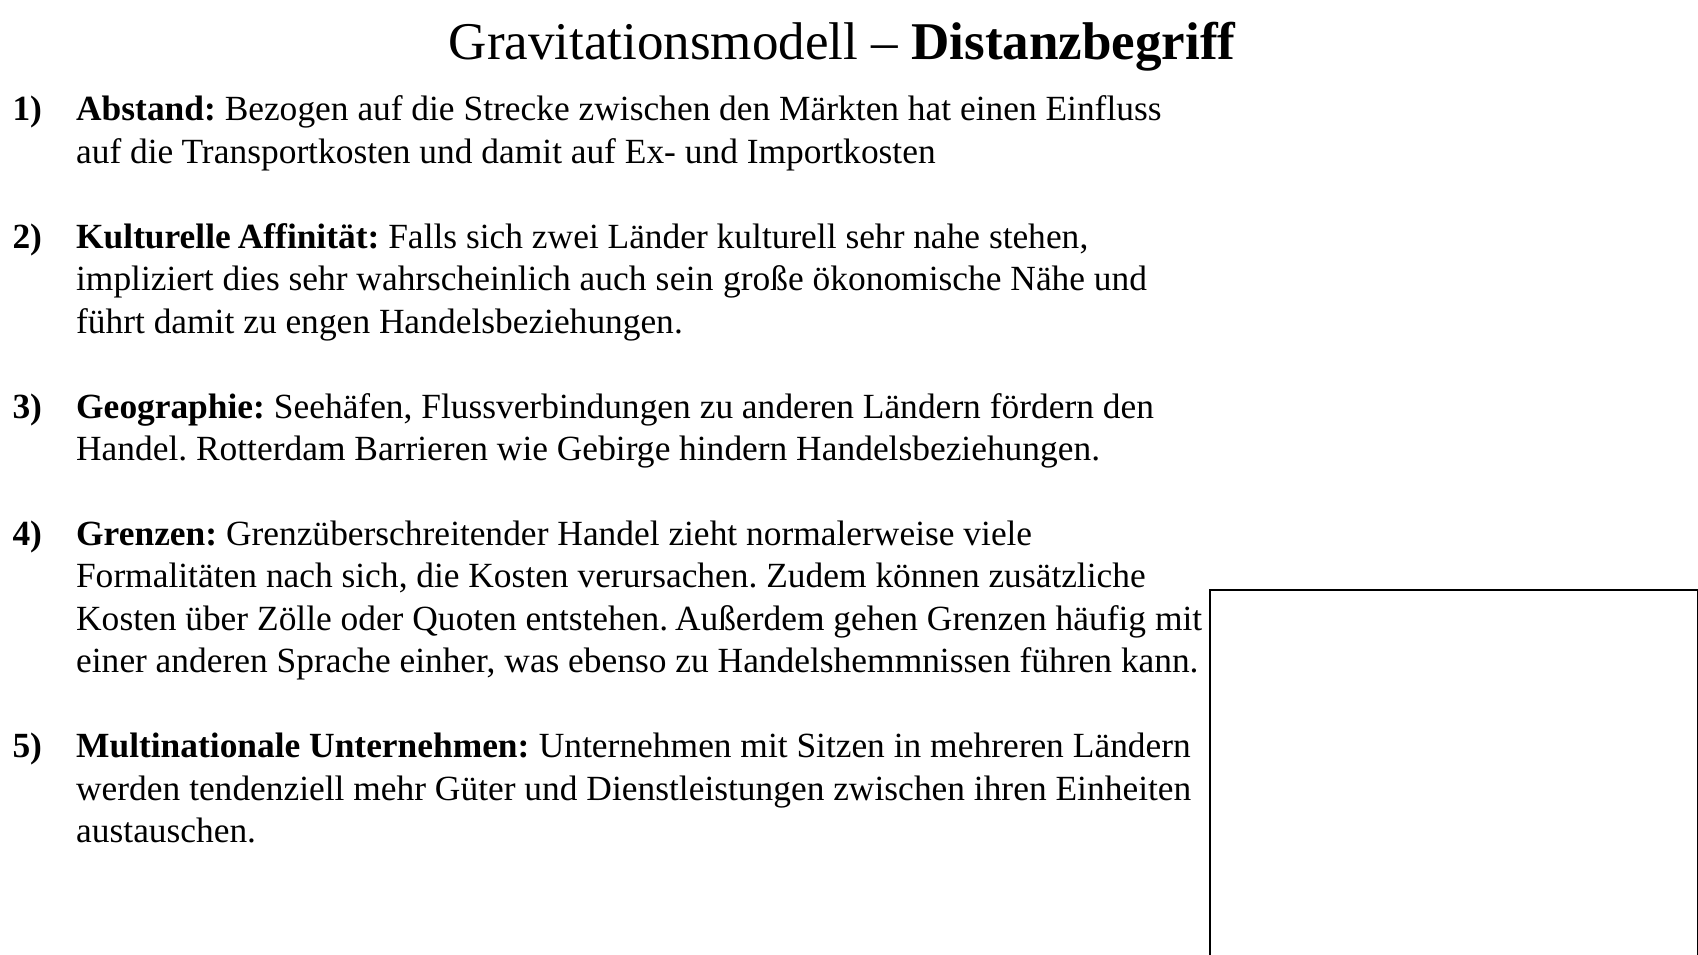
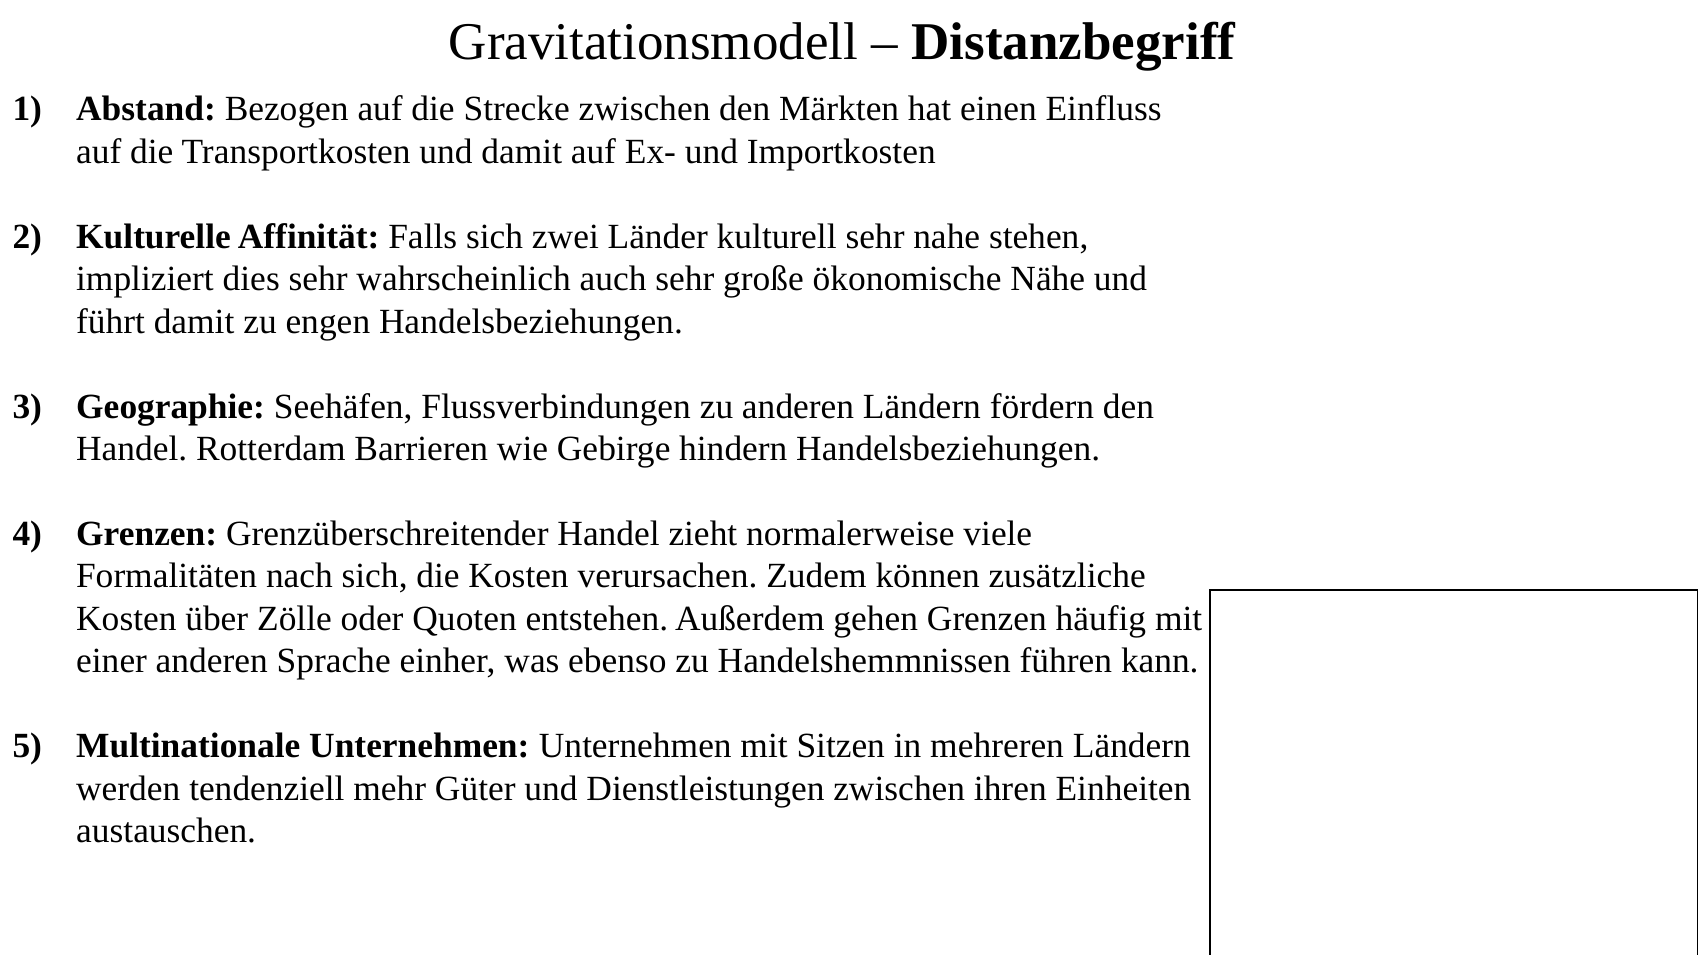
auch sein: sein -> sehr (685, 279)
